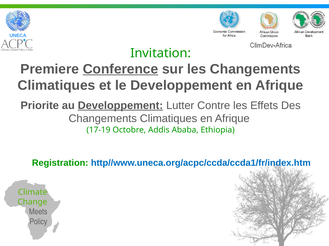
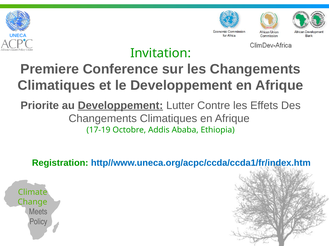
Conference underline: present -> none (121, 69)
